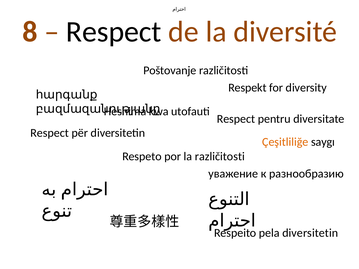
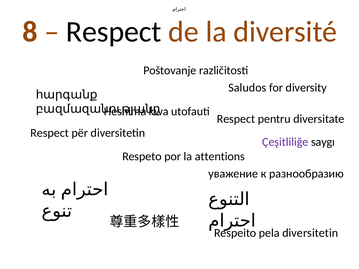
Respekt: Respekt -> Saludos (247, 88)
Çeşitliliğe colour: orange -> purple (285, 142)
la različitosti: različitosti -> attentions (220, 157)
